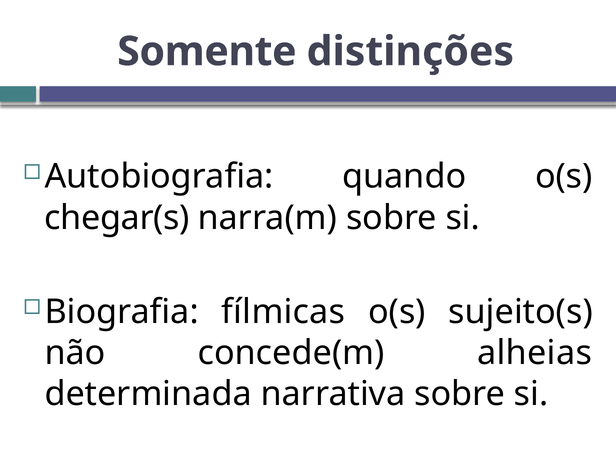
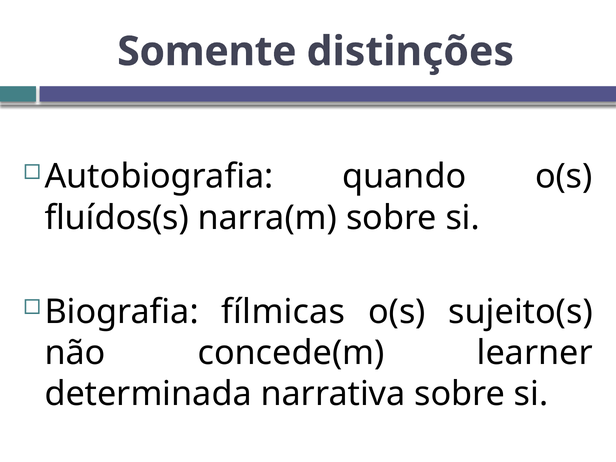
chegar(s: chegar(s -> fluídos(s (117, 218)
alheias: alheias -> learner (535, 353)
